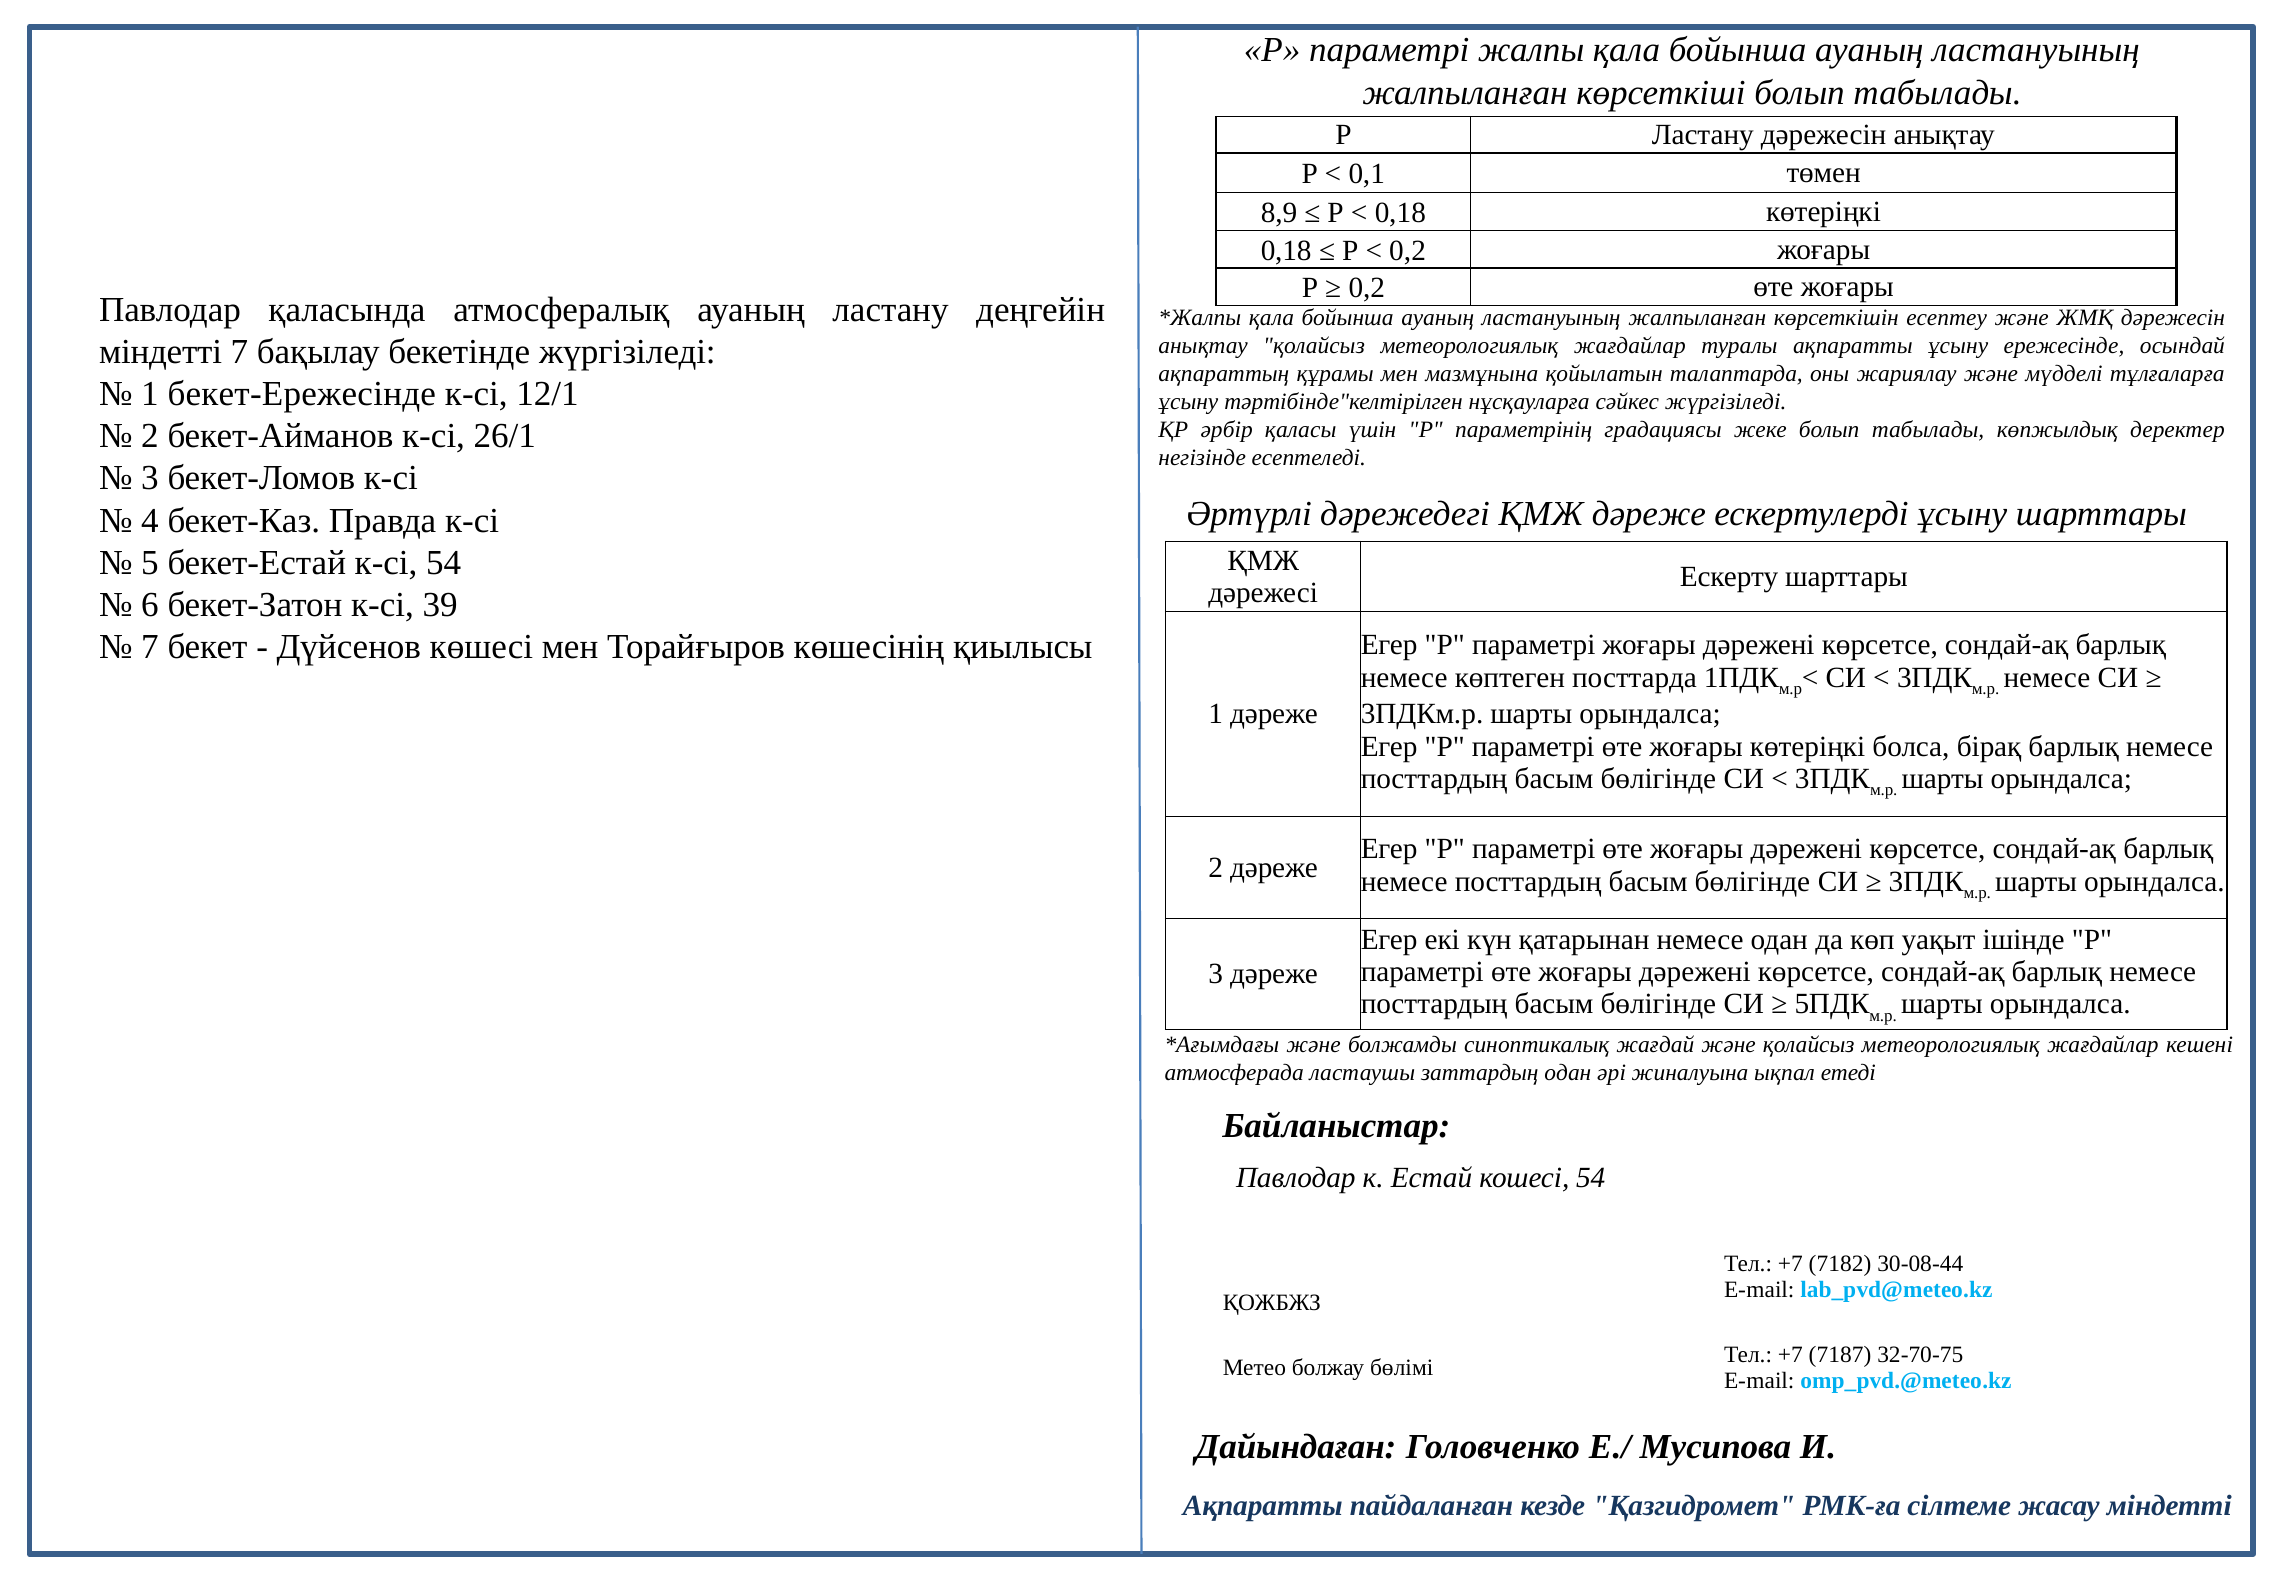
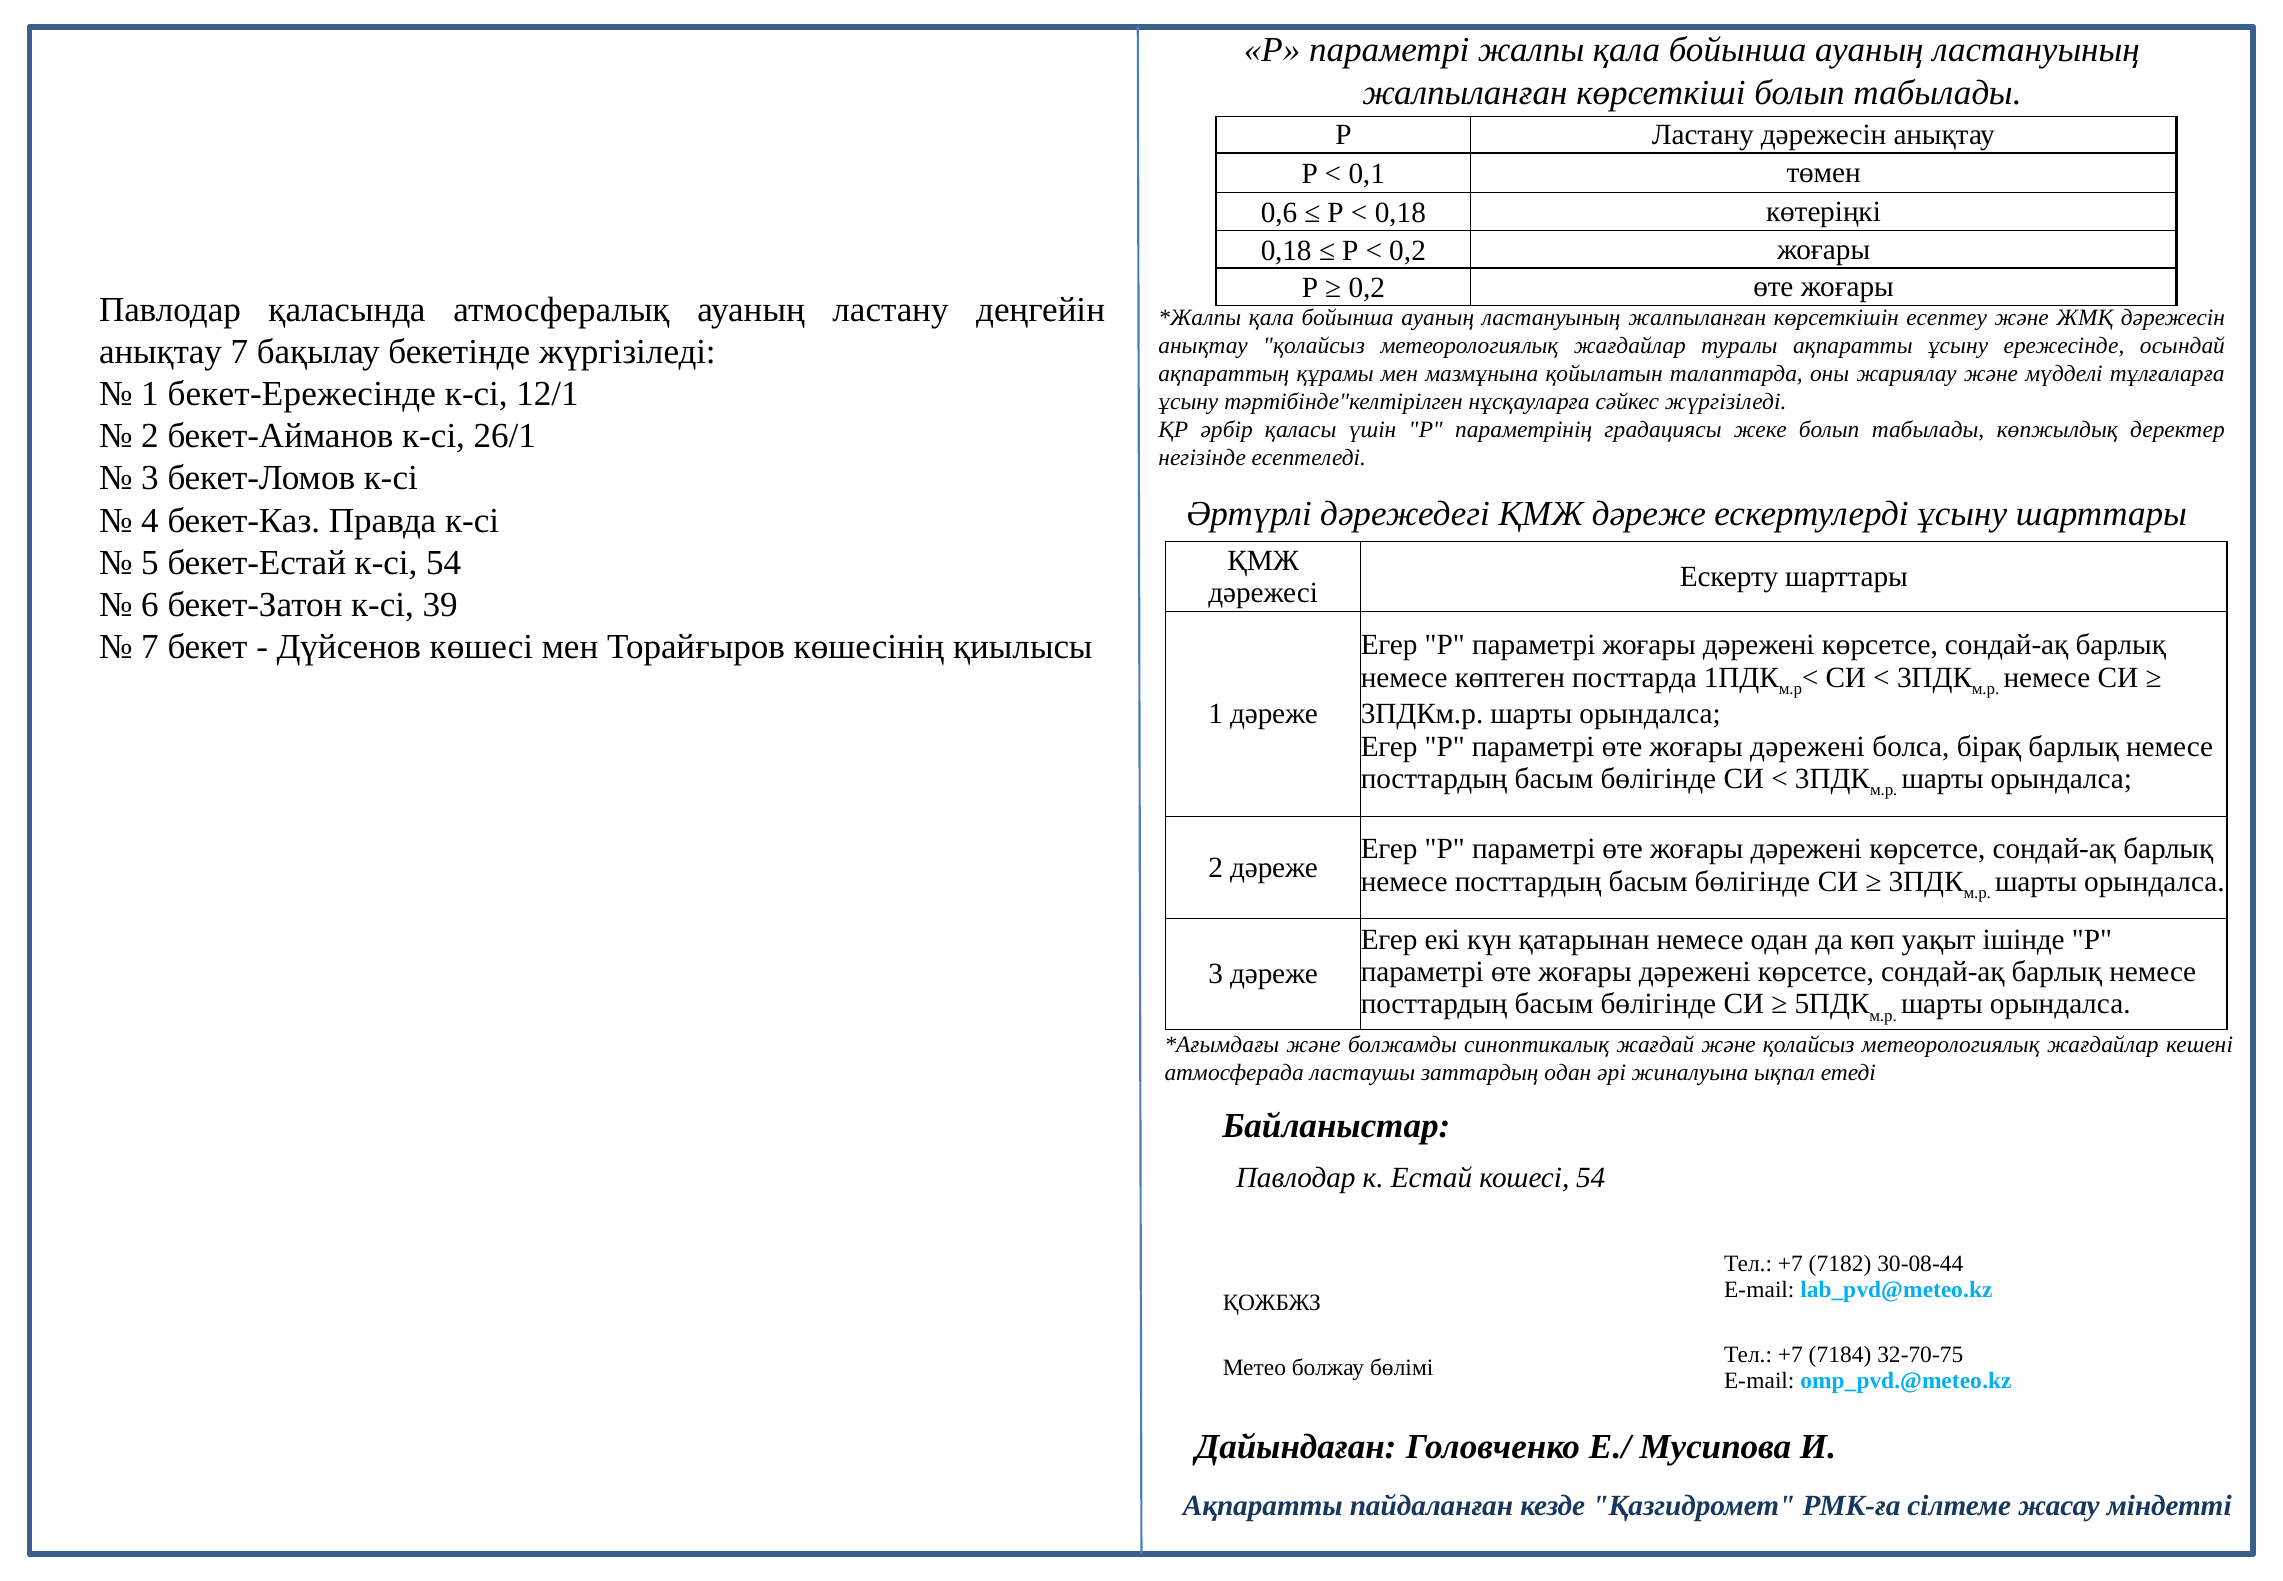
8,9: 8,9 -> 0,6 (1279, 213)
міндетті: міндетті -> анықтау (160, 352)
көтеріңкі: көтеріңкі -> дәрежені (1807, 746)
7187: 7187 -> 7184 (1840, 1355)
